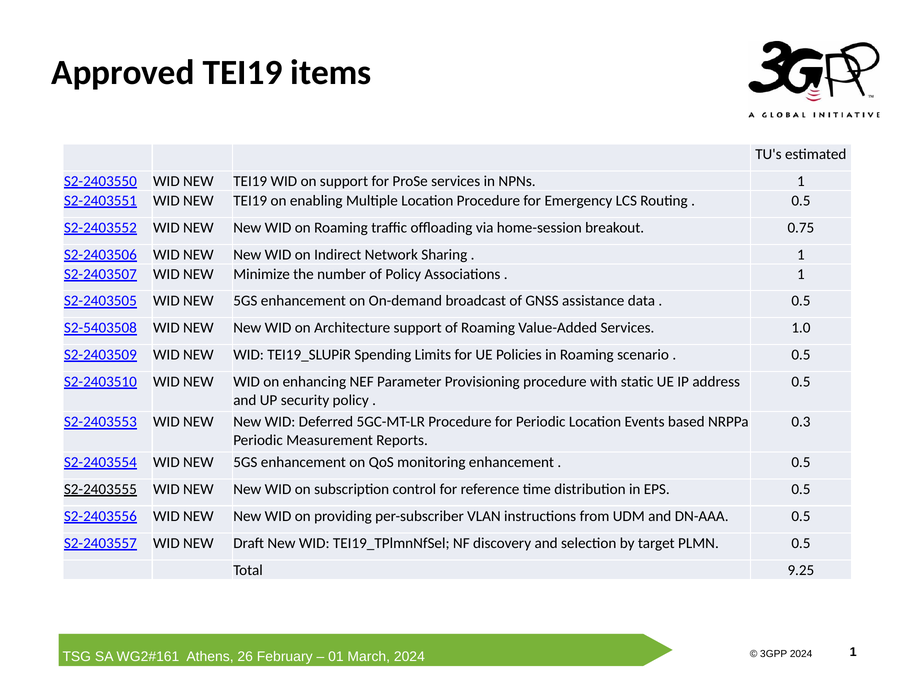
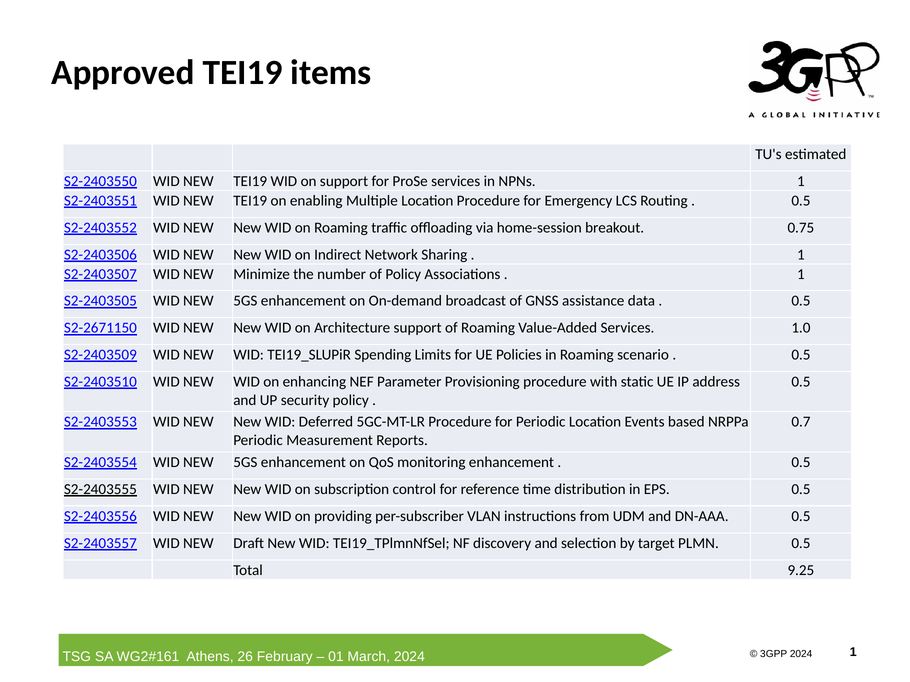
S2-5403508: S2-5403508 -> S2-2671150 (100, 328)
0.3: 0.3 -> 0.7 (801, 422)
